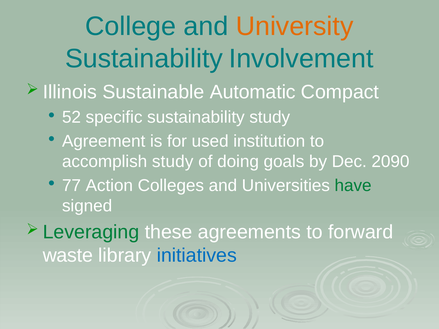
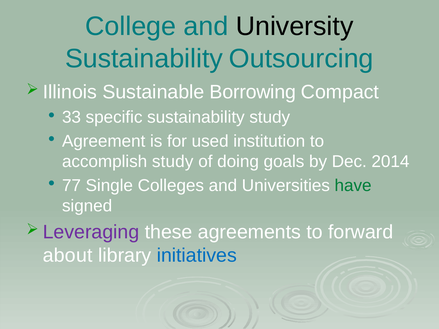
University colour: orange -> black (295, 26)
Involvement: Involvement -> Outsourcing (301, 59)
Automatic: Automatic -> Borrowing (253, 92)
52: 52 -> 33 (71, 117)
2090: 2090 -> 2014 (390, 162)
Action: Action -> Single (109, 186)
Leveraging colour: green -> purple (91, 232)
waste: waste -> about (68, 256)
